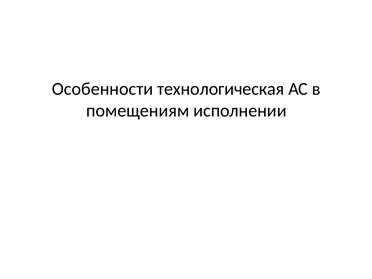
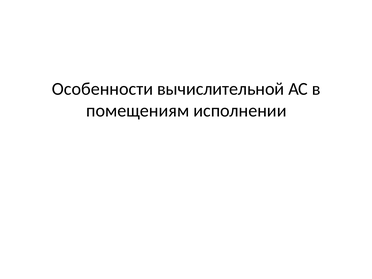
технологическая: технологическая -> вычислительной (221, 89)
